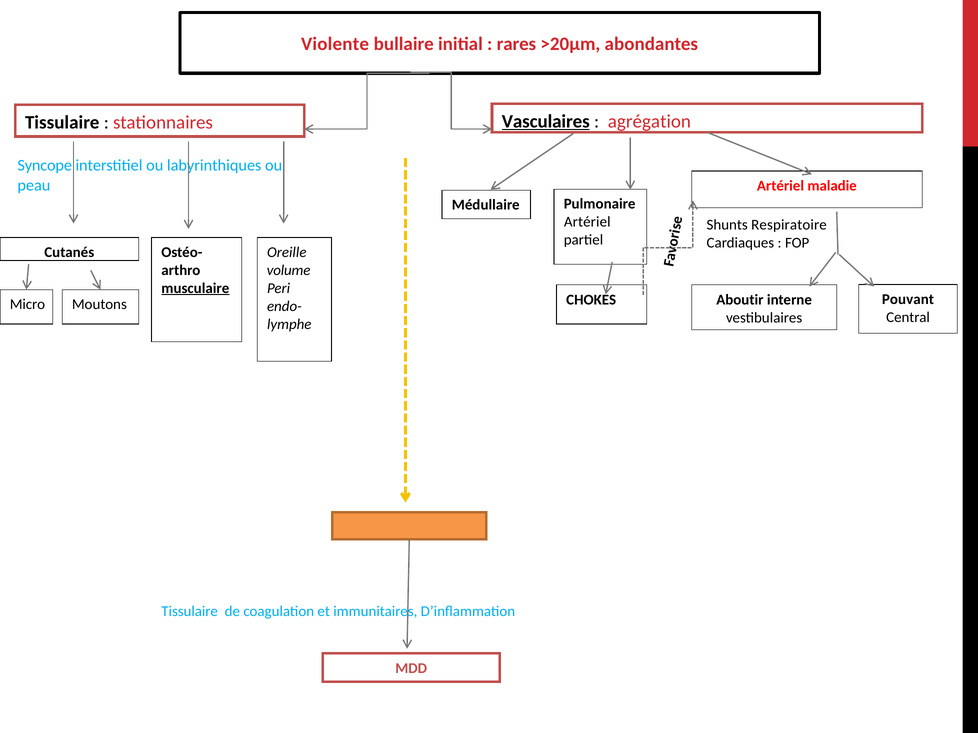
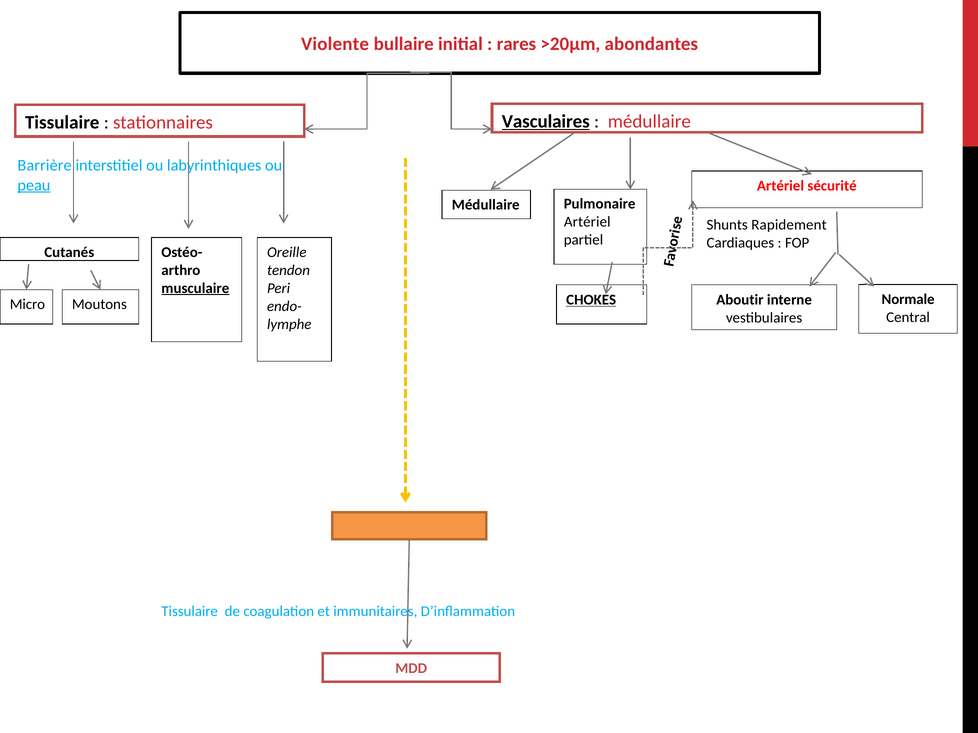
agrégation: agrégation -> médullaire (649, 122)
Syncope: Syncope -> Barrière (45, 166)
peau underline: none -> present (34, 185)
maladie: maladie -> sécurité (832, 186)
Respiratoire: Respiratoire -> Rapidement (789, 225)
volume: volume -> tendon (289, 271)
Pouvant: Pouvant -> Normale (908, 300)
CHOKES underline: none -> present (591, 300)
